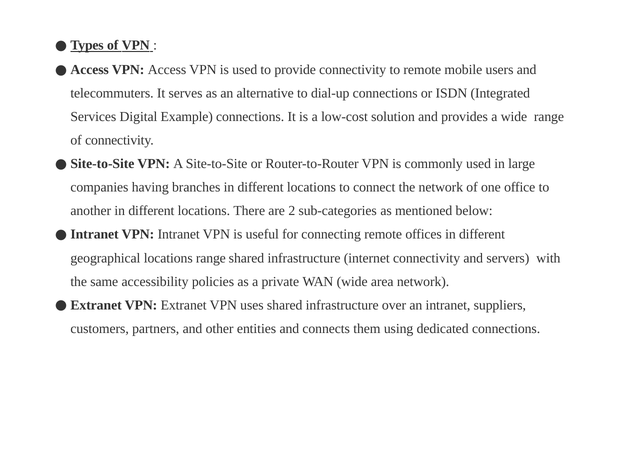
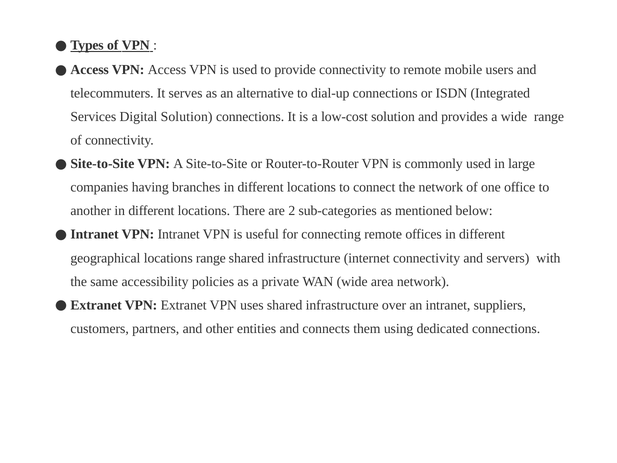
Digital Example: Example -> Solution (187, 117)
